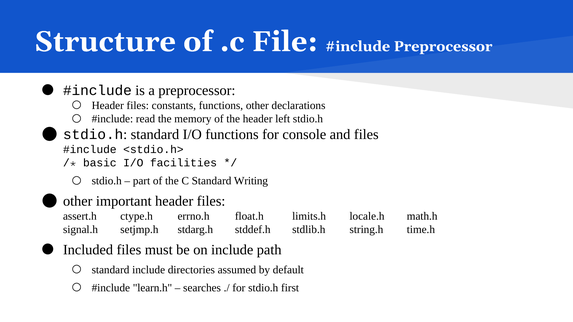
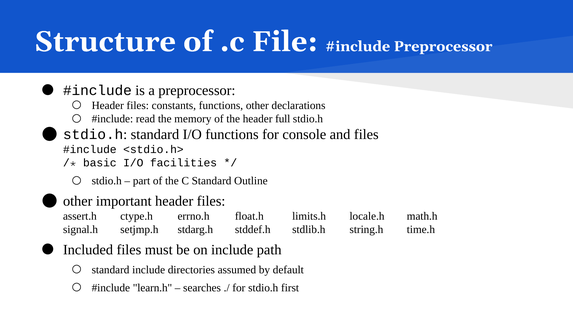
left: left -> full (283, 119)
Writing: Writing -> Outline (251, 181)
